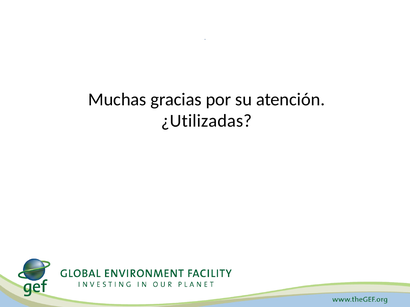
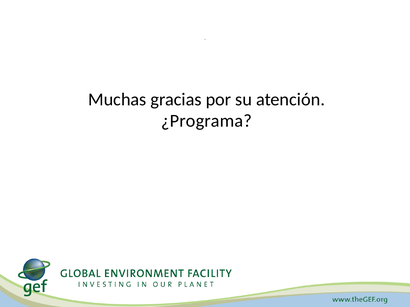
¿Utilizadas: ¿Utilizadas -> ¿Programa (207, 121)
